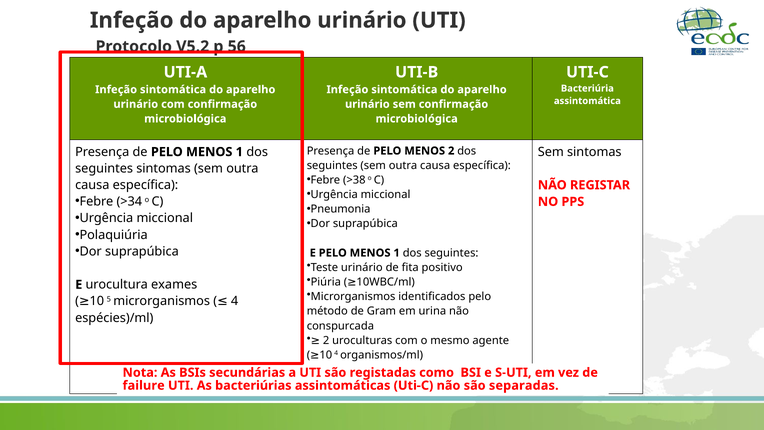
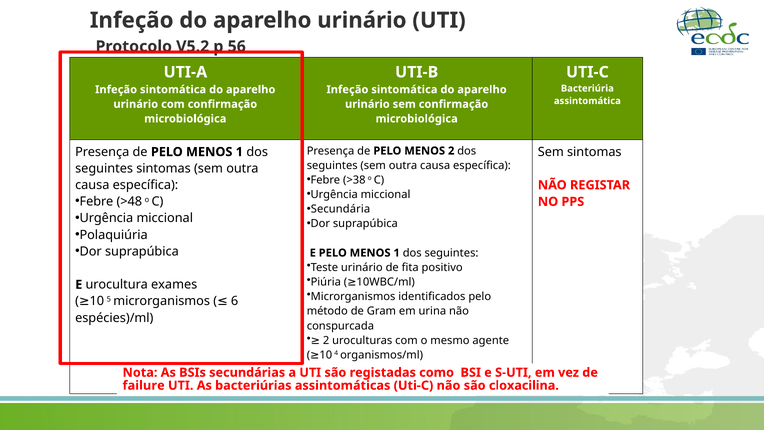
>34: >34 -> >48 (129, 202)
Pneumonia: Pneumonia -> Secundária (340, 209)
4: 4 -> 6 (235, 301)
separadas: separadas -> cloxacilina (524, 385)
